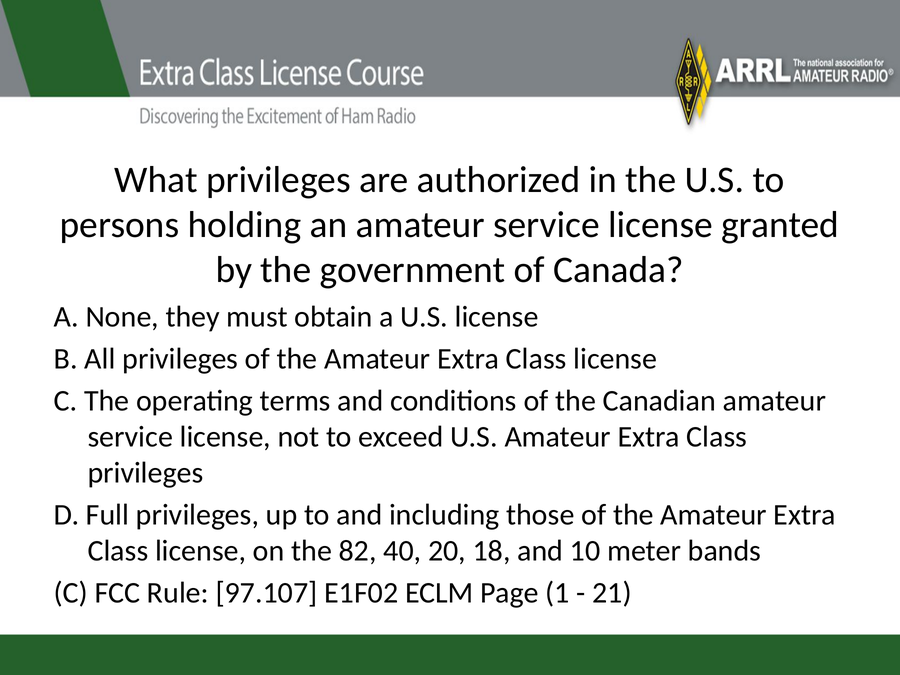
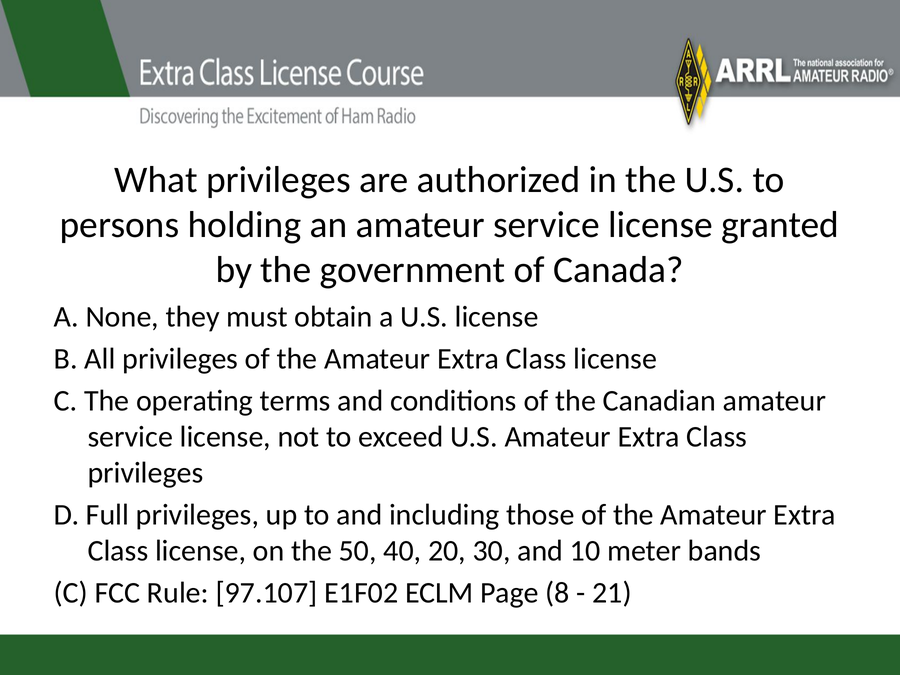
82: 82 -> 50 (358, 551)
18: 18 -> 30 (492, 551)
1: 1 -> 8 (557, 593)
